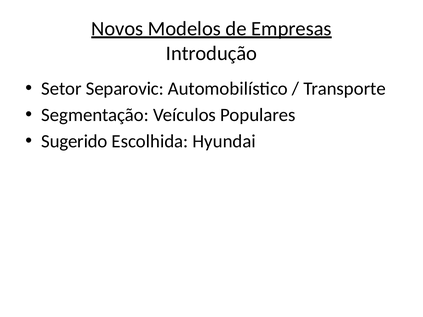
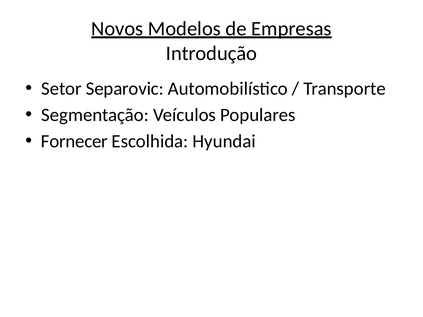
Sugerido: Sugerido -> Fornecer (74, 141)
